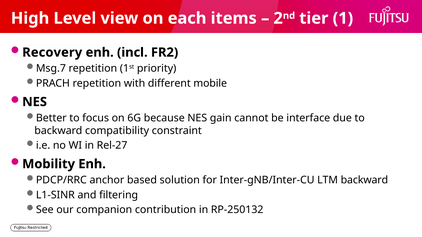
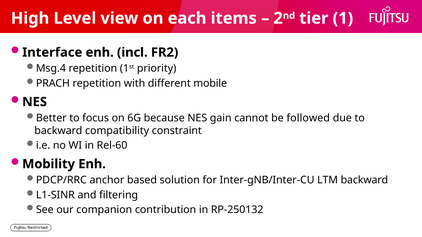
Recovery: Recovery -> Interface (52, 52)
Msg.7: Msg.7 -> Msg.4 (51, 69)
interface: interface -> followed (308, 118)
Rel-27: Rel-27 -> Rel-60 (112, 146)
